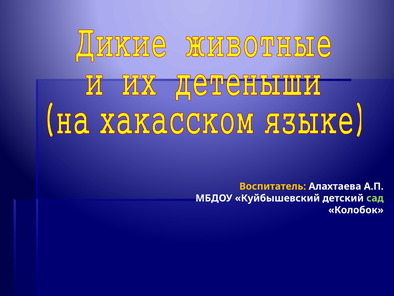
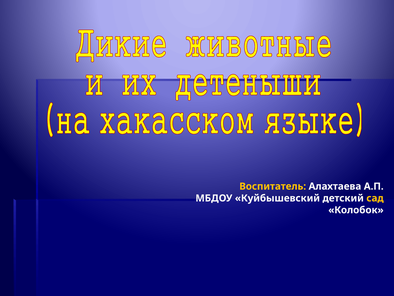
сад colour: light green -> yellow (375, 198)
